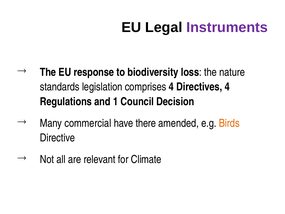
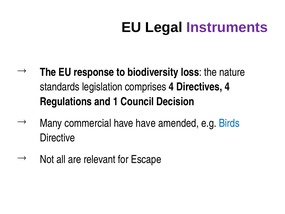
have there: there -> have (146, 123)
Birds colour: orange -> blue (229, 123)
Climate: Climate -> Escape (146, 159)
